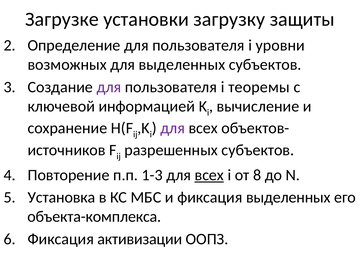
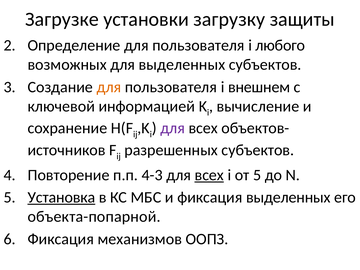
уровни: уровни -> любого (280, 45)
для colour: purple -> orange (109, 87)
теоремы: теоремы -> внешнем (259, 87)
1-3: 1-3 -> 4-3 (152, 175)
от 8: 8 -> 5 (257, 175)
Установка underline: none -> present (61, 197)
объекта-комплекса: объекта-комплекса -> объекта-попарной (94, 217)
активизации: активизации -> механизмов (140, 239)
